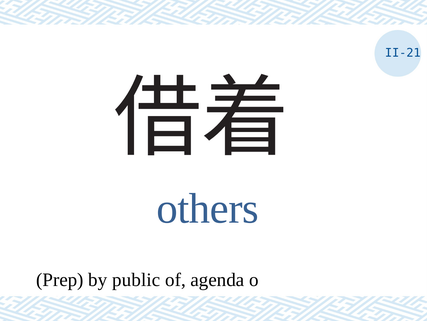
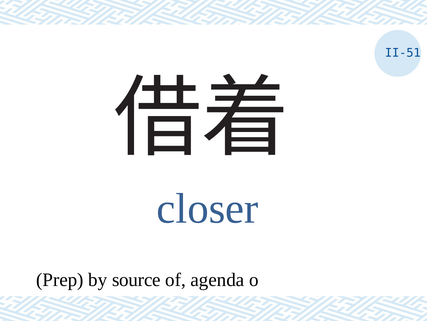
II-21: II-21 -> II-51 (403, 53)
others: others -> closer (208, 208)
public: public -> source (136, 279)
